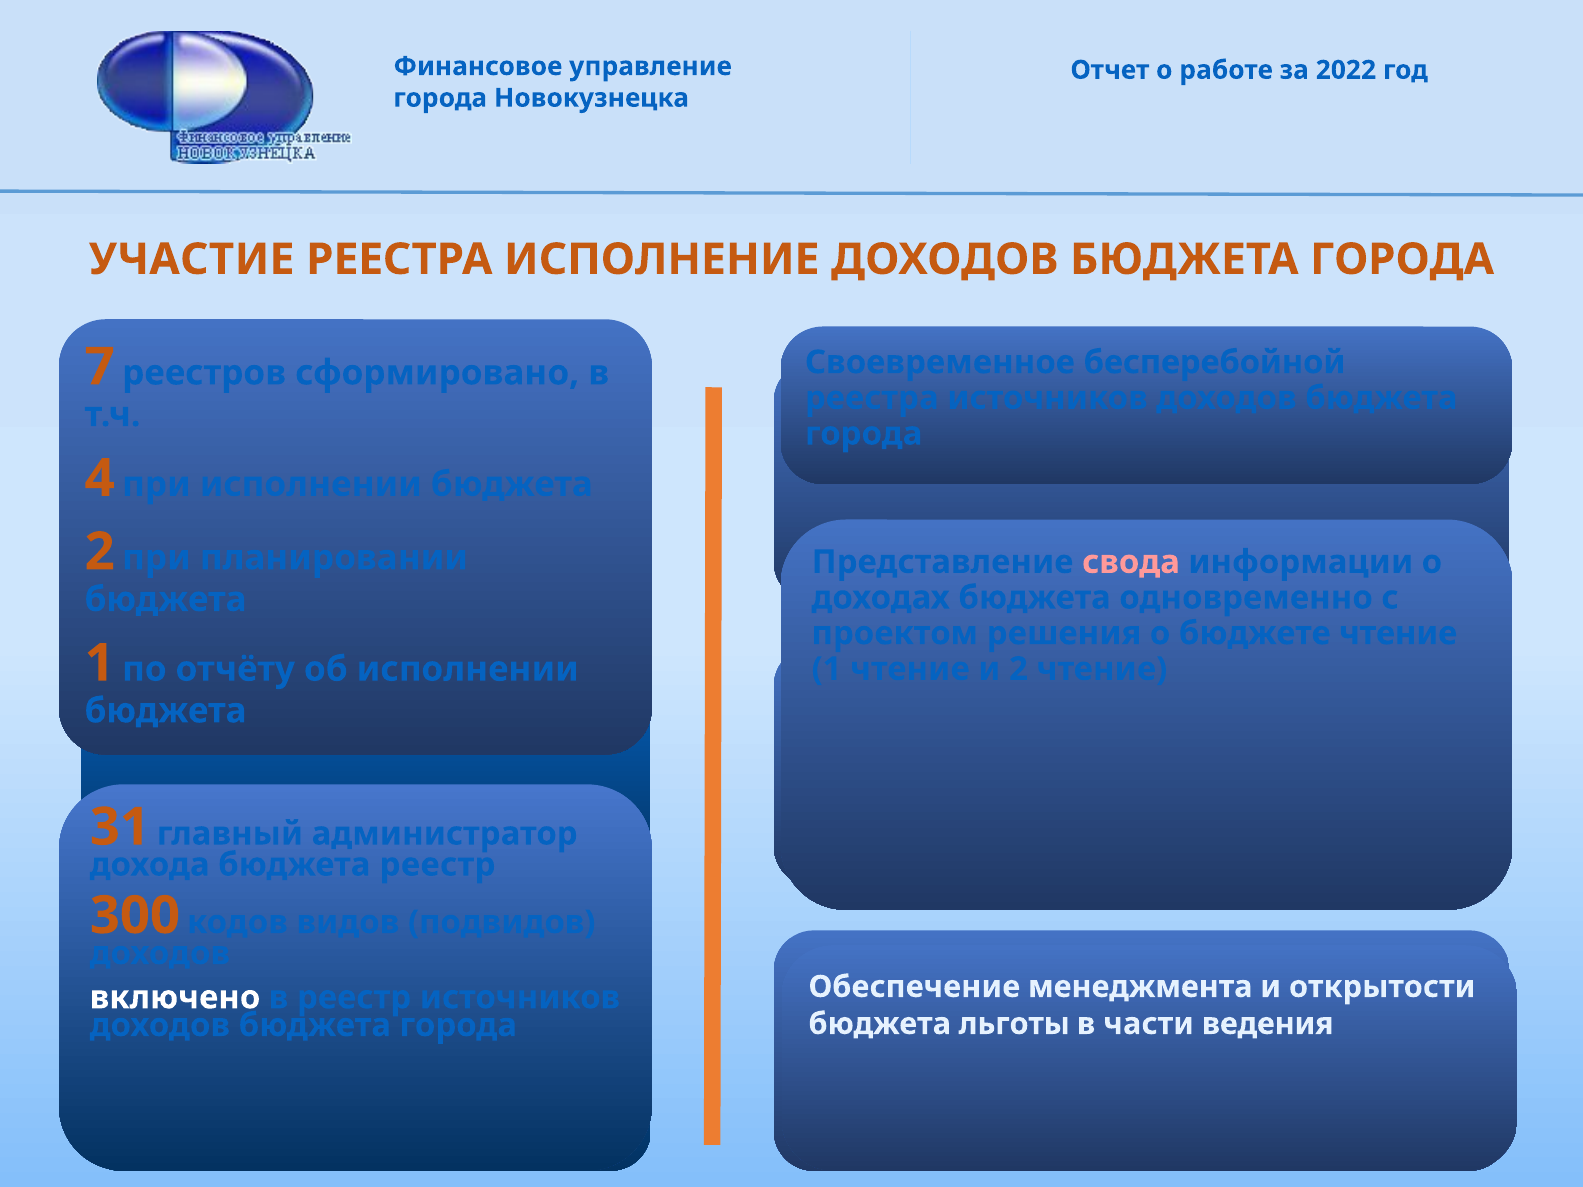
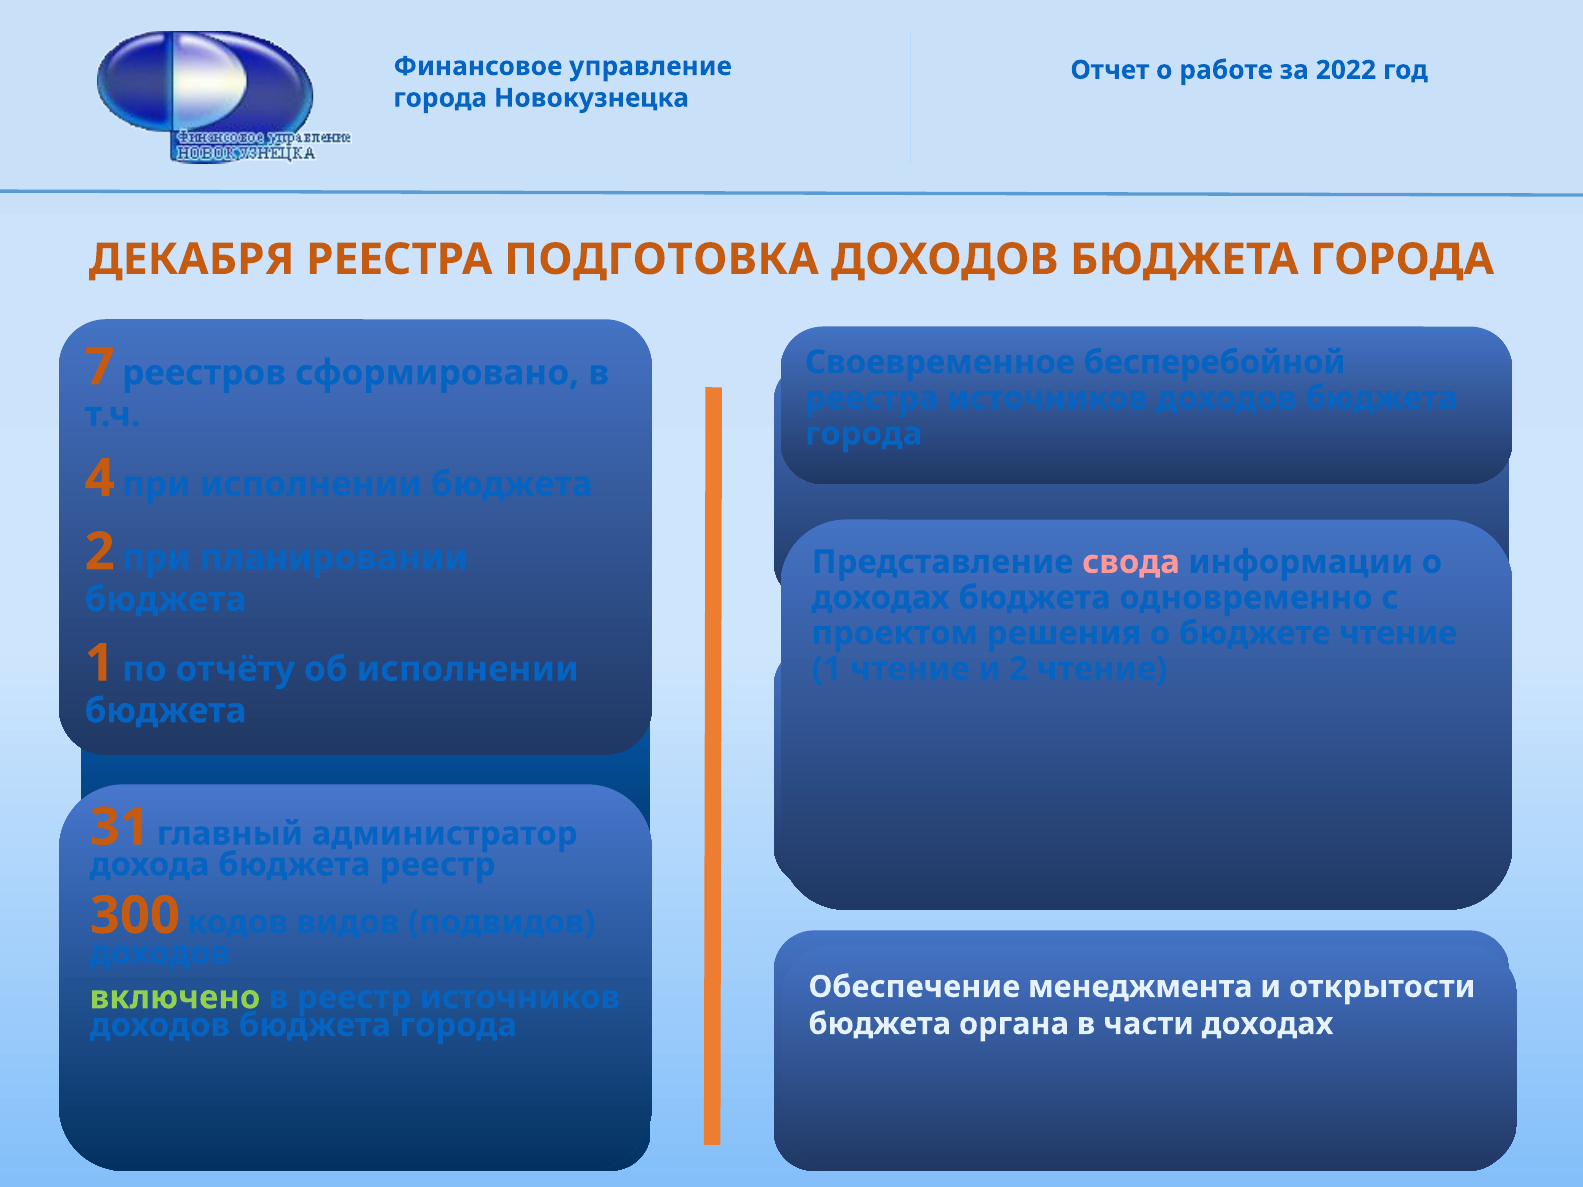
УЧАСТИЕ: УЧАСТИЕ -> ДЕКАБРЯ (192, 260)
ИСПОЛНЕНИЕ: ИСПОЛНЕНИЕ -> ПОДГОТОВКА (661, 260)
включено colour: white -> light green (175, 998)
льготы: льготы -> органа (1014, 1024)
части ведения: ведения -> доходах (1268, 1024)
